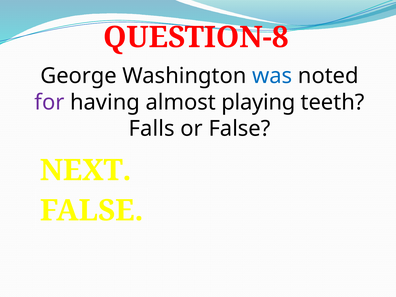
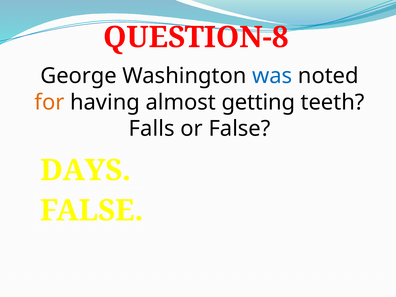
for colour: purple -> orange (49, 102)
playing: playing -> getting (258, 102)
NEXT: NEXT -> DAYS (85, 170)
